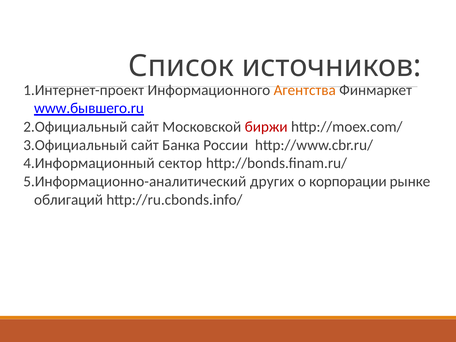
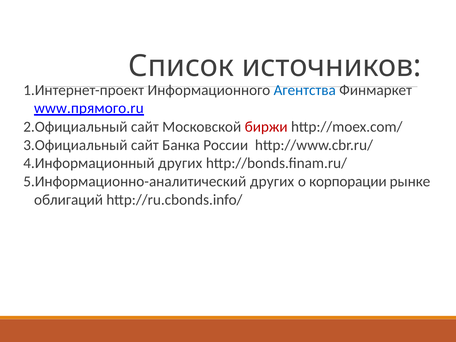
Агентства colour: orange -> blue (305, 90)
www.бывшего.ru: www.бывшего.ru -> www.прямого.ru (89, 108)
сектор: сектор -> других (180, 163)
